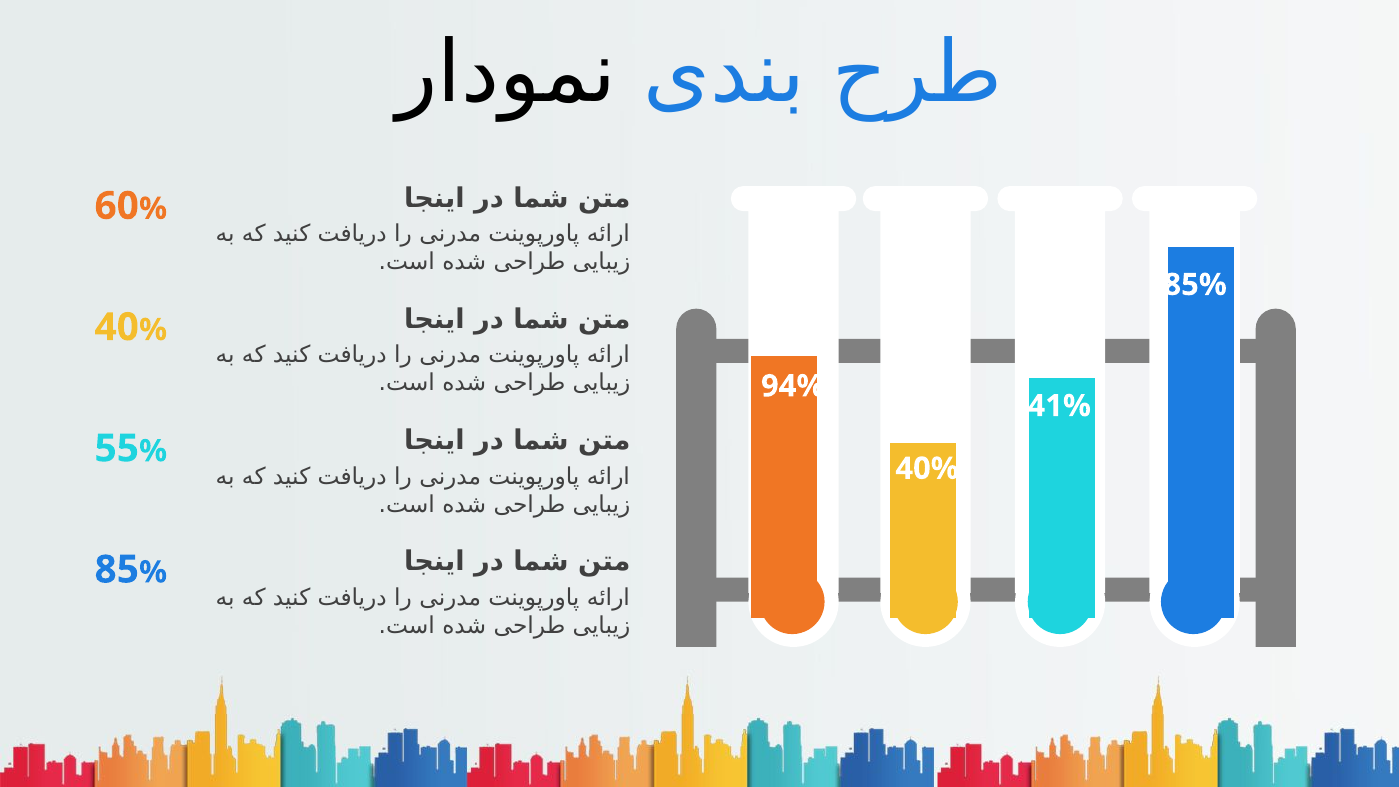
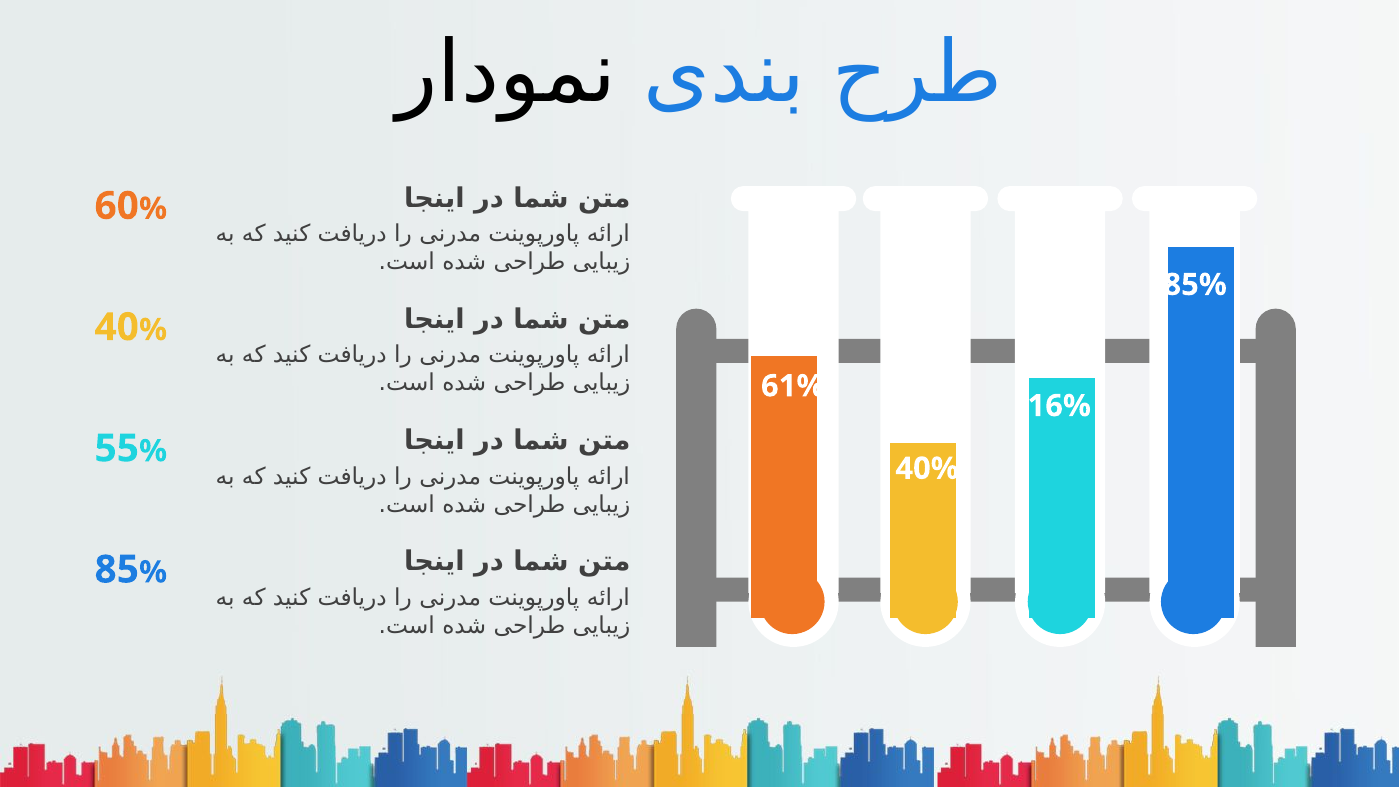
94%: 94% -> 61% (793, 386)
41%: 41% -> 16% (1059, 406)
